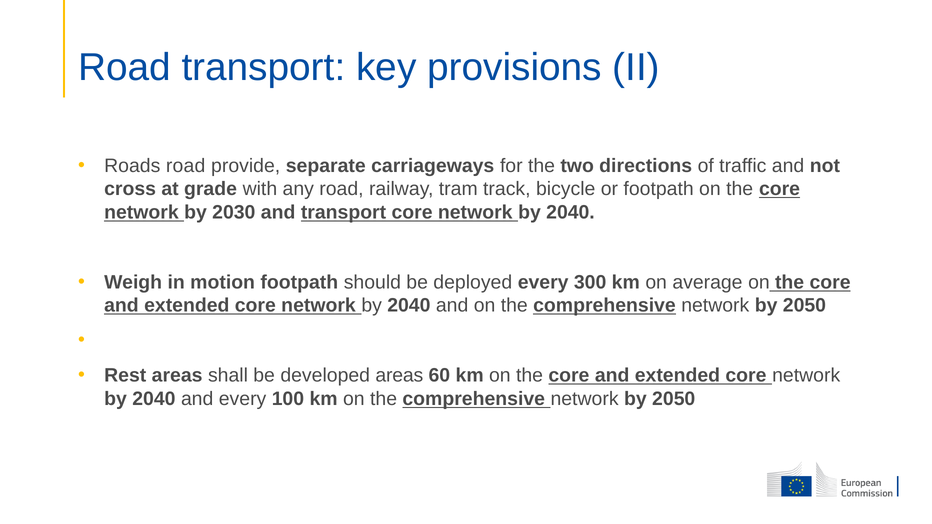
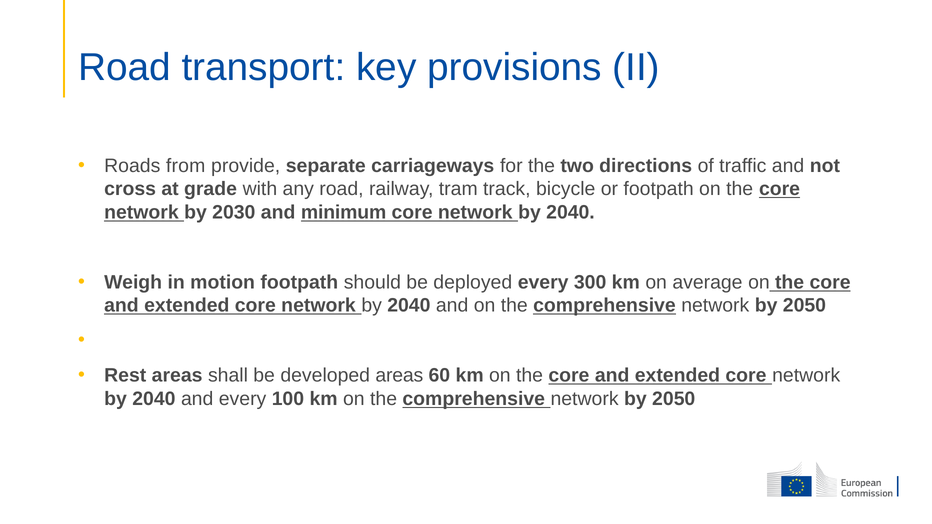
Roads road: road -> from (186, 166)
and transport: transport -> minimum (344, 212)
